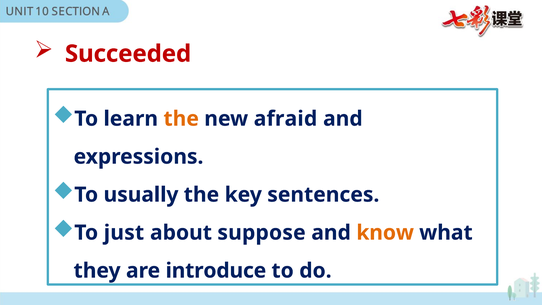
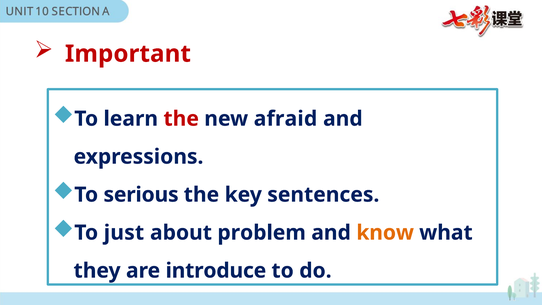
Succeeded: Succeeded -> Important (128, 54)
the colour: orange -> red (181, 119)
usually: usually -> serious (141, 195)
suppose: suppose -> problem (262, 233)
